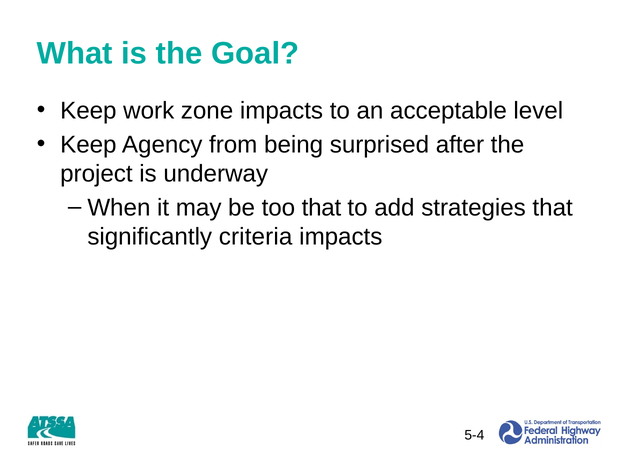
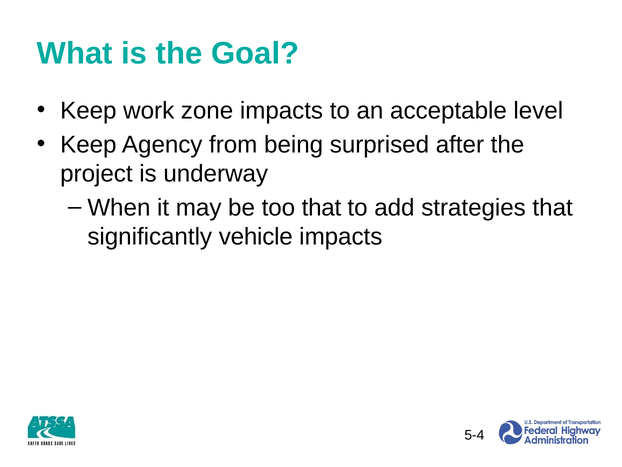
criteria: criteria -> vehicle (256, 237)
